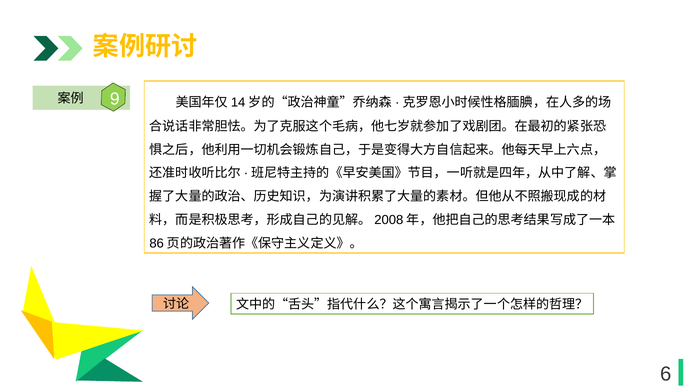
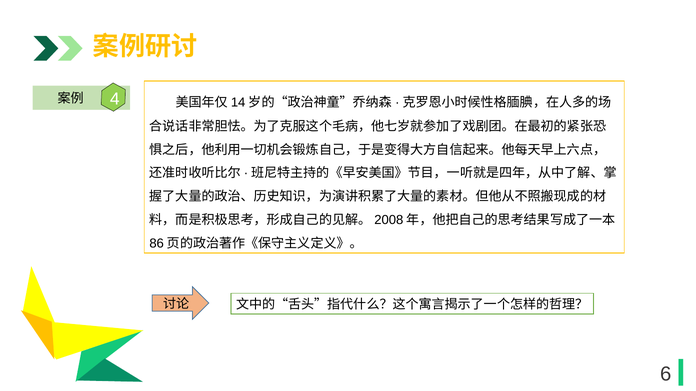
9: 9 -> 4 (115, 99)
